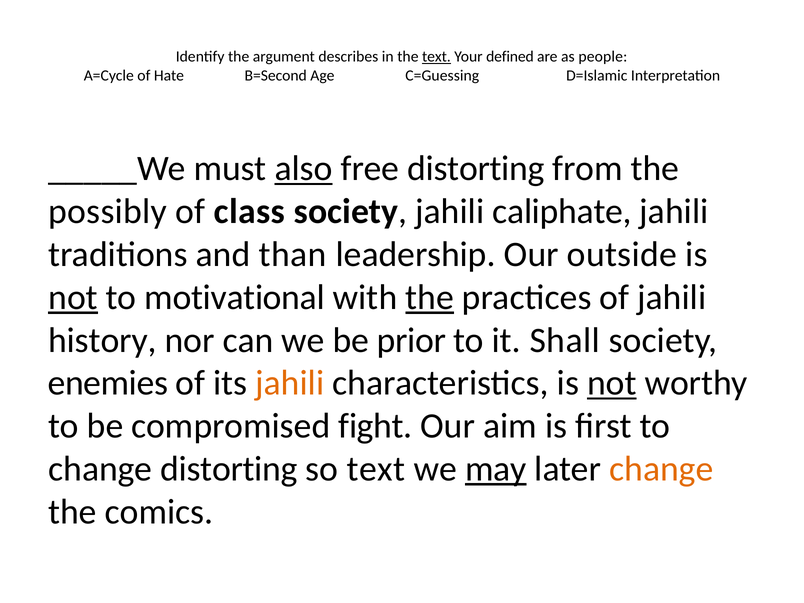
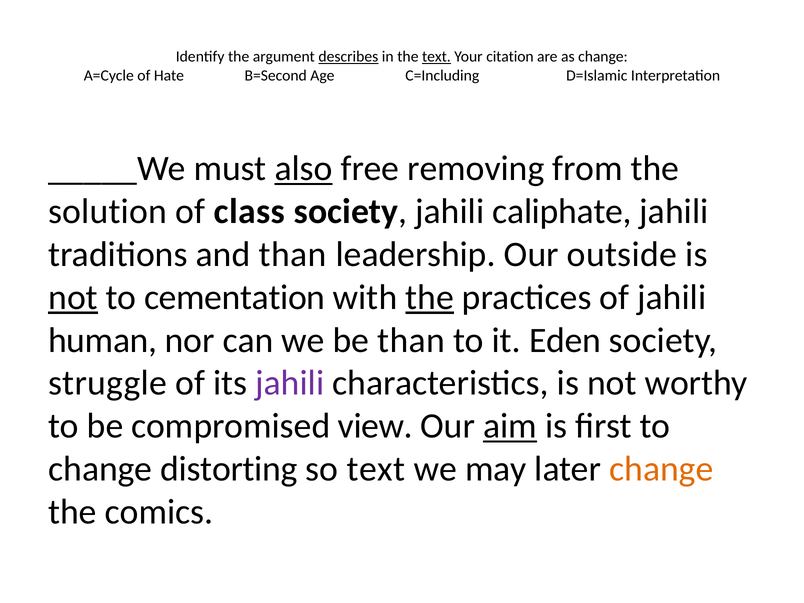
describes underline: none -> present (348, 57)
defined: defined -> citation (510, 57)
as people: people -> change (603, 57)
C=Guessing: C=Guessing -> C=Including (442, 75)
free distorting: distorting -> removing (476, 169)
possibly: possibly -> solution (108, 212)
motivational: motivational -> cementation (235, 297)
history: history -> human (103, 340)
be prior: prior -> than (411, 340)
Shall: Shall -> Eden (565, 340)
enemies: enemies -> struggle (108, 383)
jahili colour: orange -> purple (290, 383)
not underline: present -> none (612, 383)
fight: fight -> view (375, 426)
aim underline: none -> present (510, 426)
may underline: present -> none (496, 469)
